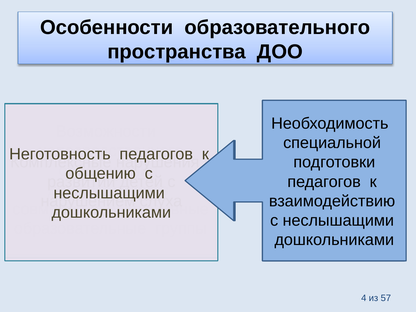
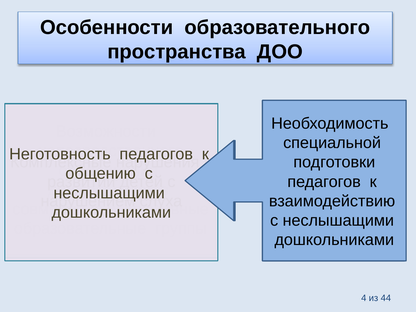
57: 57 -> 44 (386, 298)
